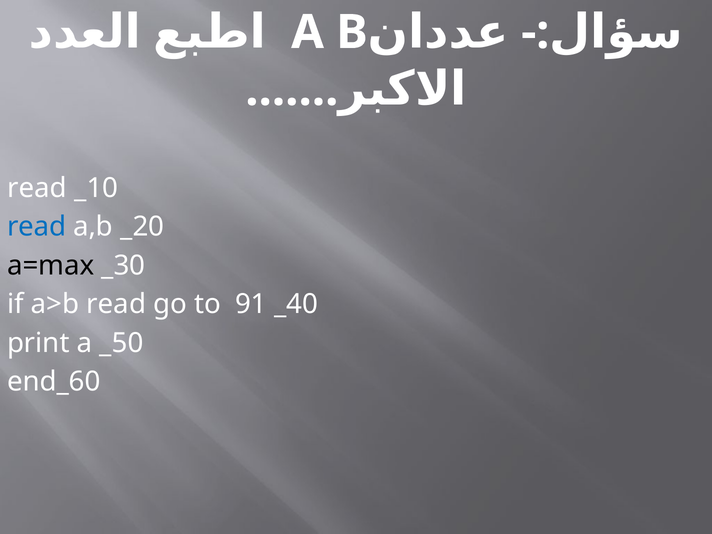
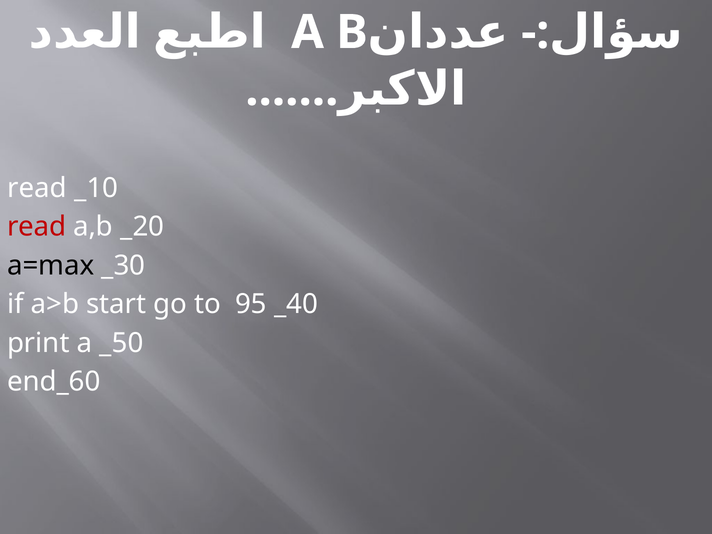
read colour: blue -> red (37, 227)
a>b read: read -> start (116, 304)
91: 91 -> 95 (251, 304)
